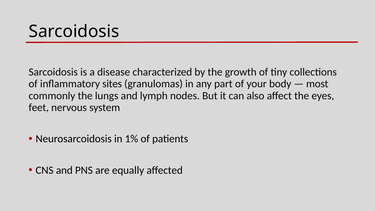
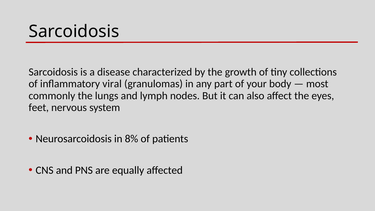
sites: sites -> viral (112, 84)
1%: 1% -> 8% (132, 139)
